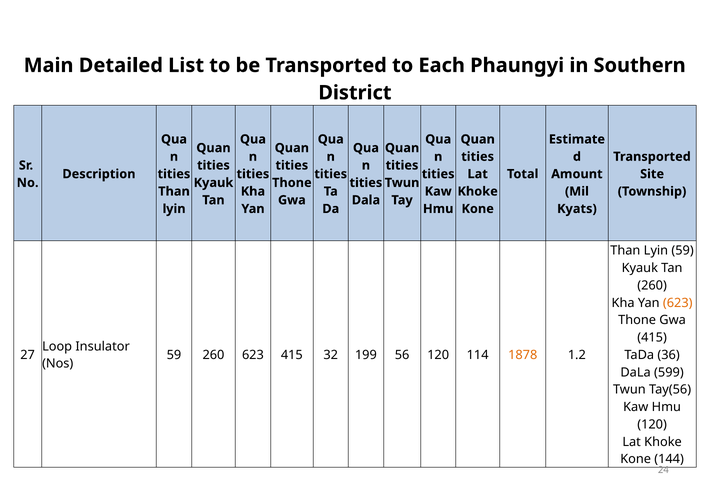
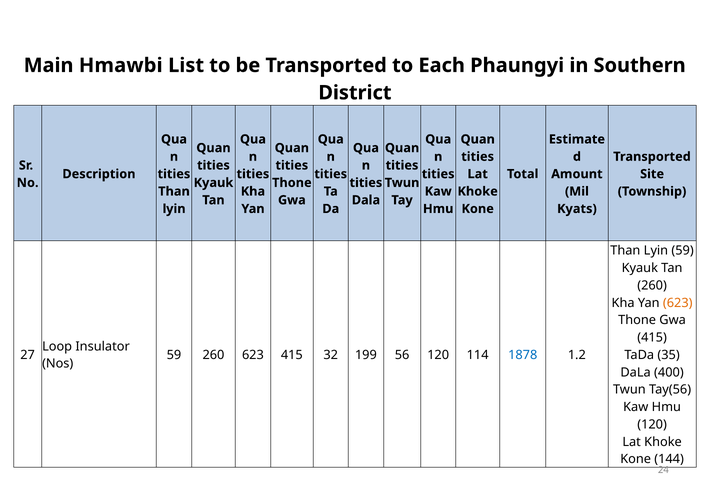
Detailed: Detailed -> Hmawbi (121, 65)
1878 colour: orange -> blue (523, 355)
36: 36 -> 35 (669, 355)
599: 599 -> 400 (669, 373)
